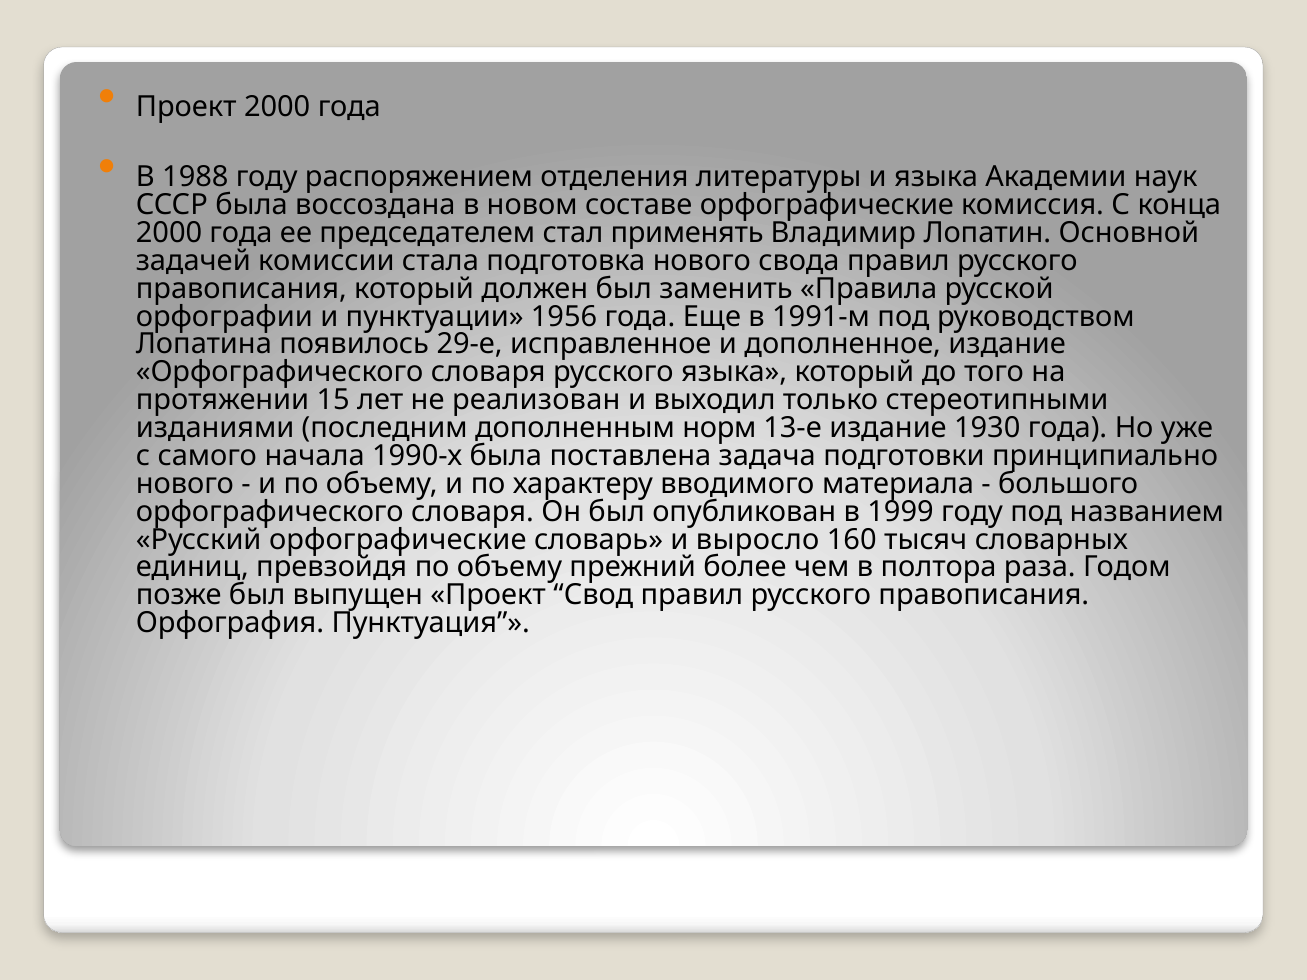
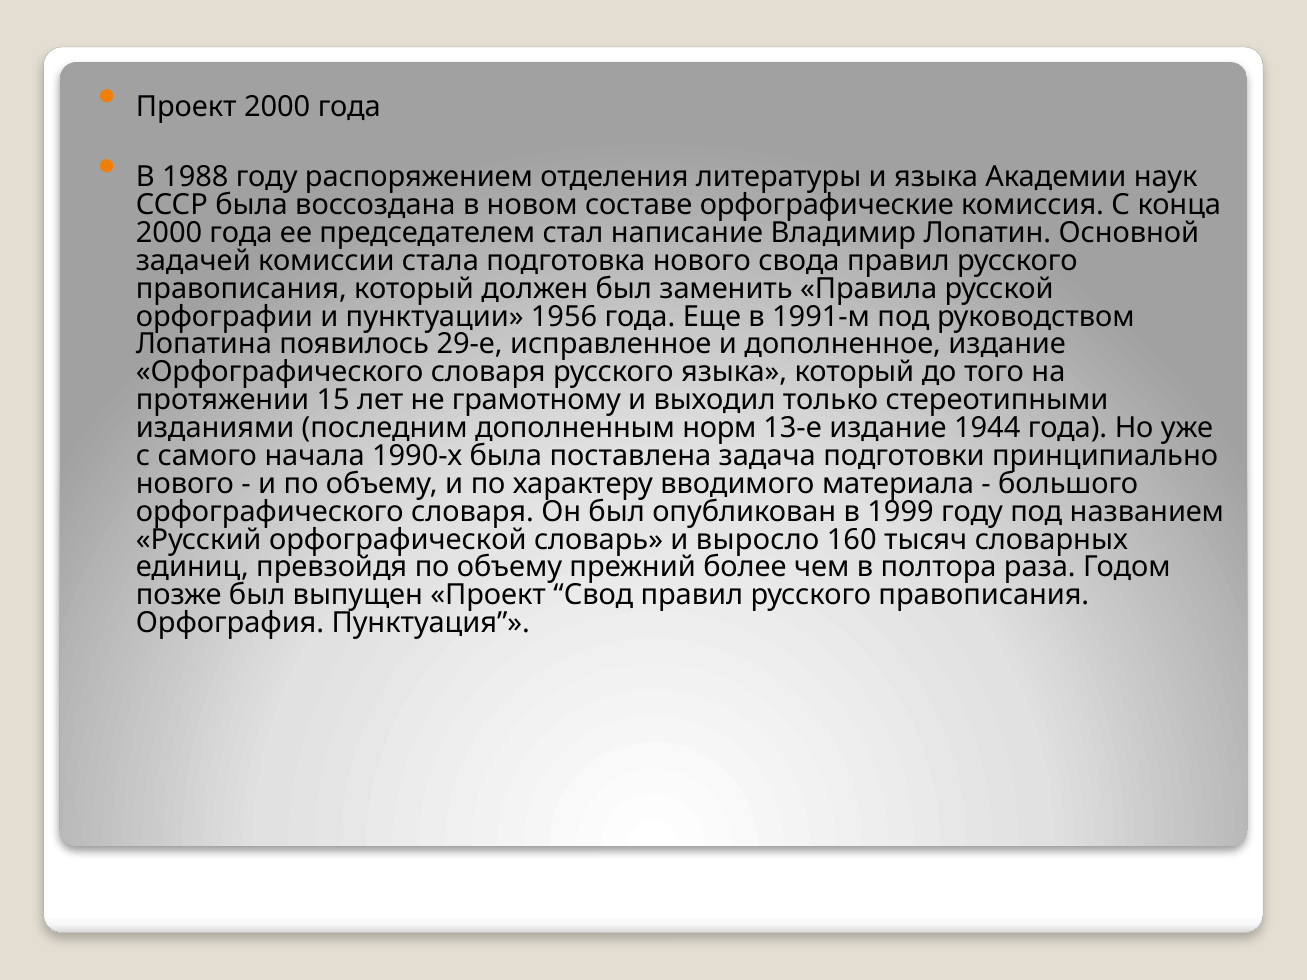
применять: применять -> написание (687, 233)
реализован: реализован -> грамотному (536, 400)
1930: 1930 -> 1944 (987, 428)
Русский орфографические: орфографические -> орфографической (398, 540)
